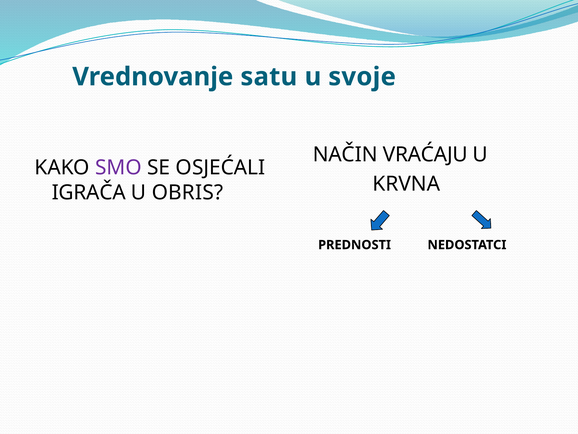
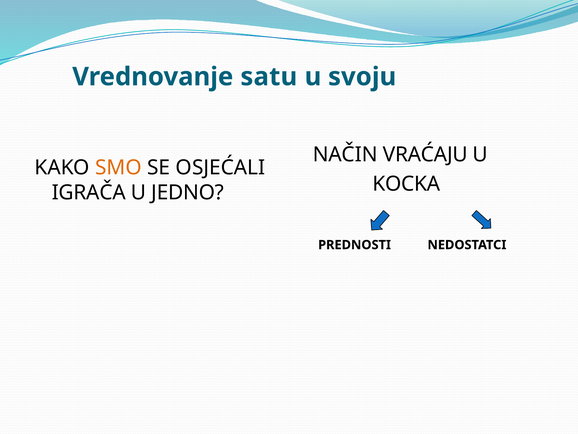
svoje: svoje -> svoju (362, 77)
SMO colour: purple -> orange (118, 167)
KRVNA: KRVNA -> KOCKA (406, 184)
OBRIS: OBRIS -> JEDNO (188, 192)
